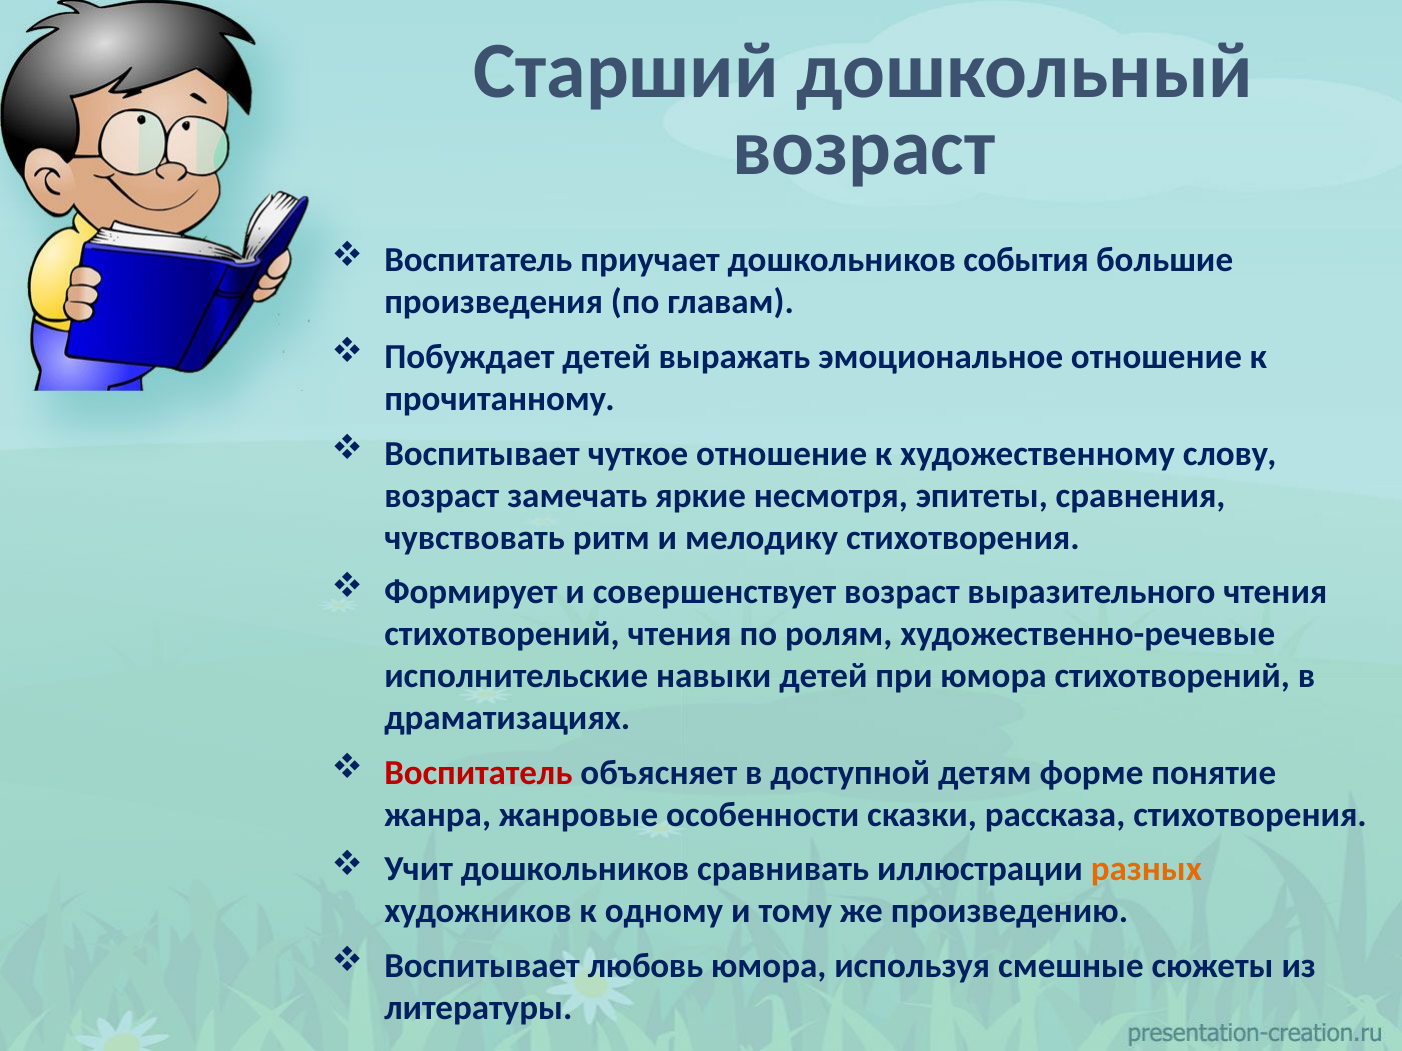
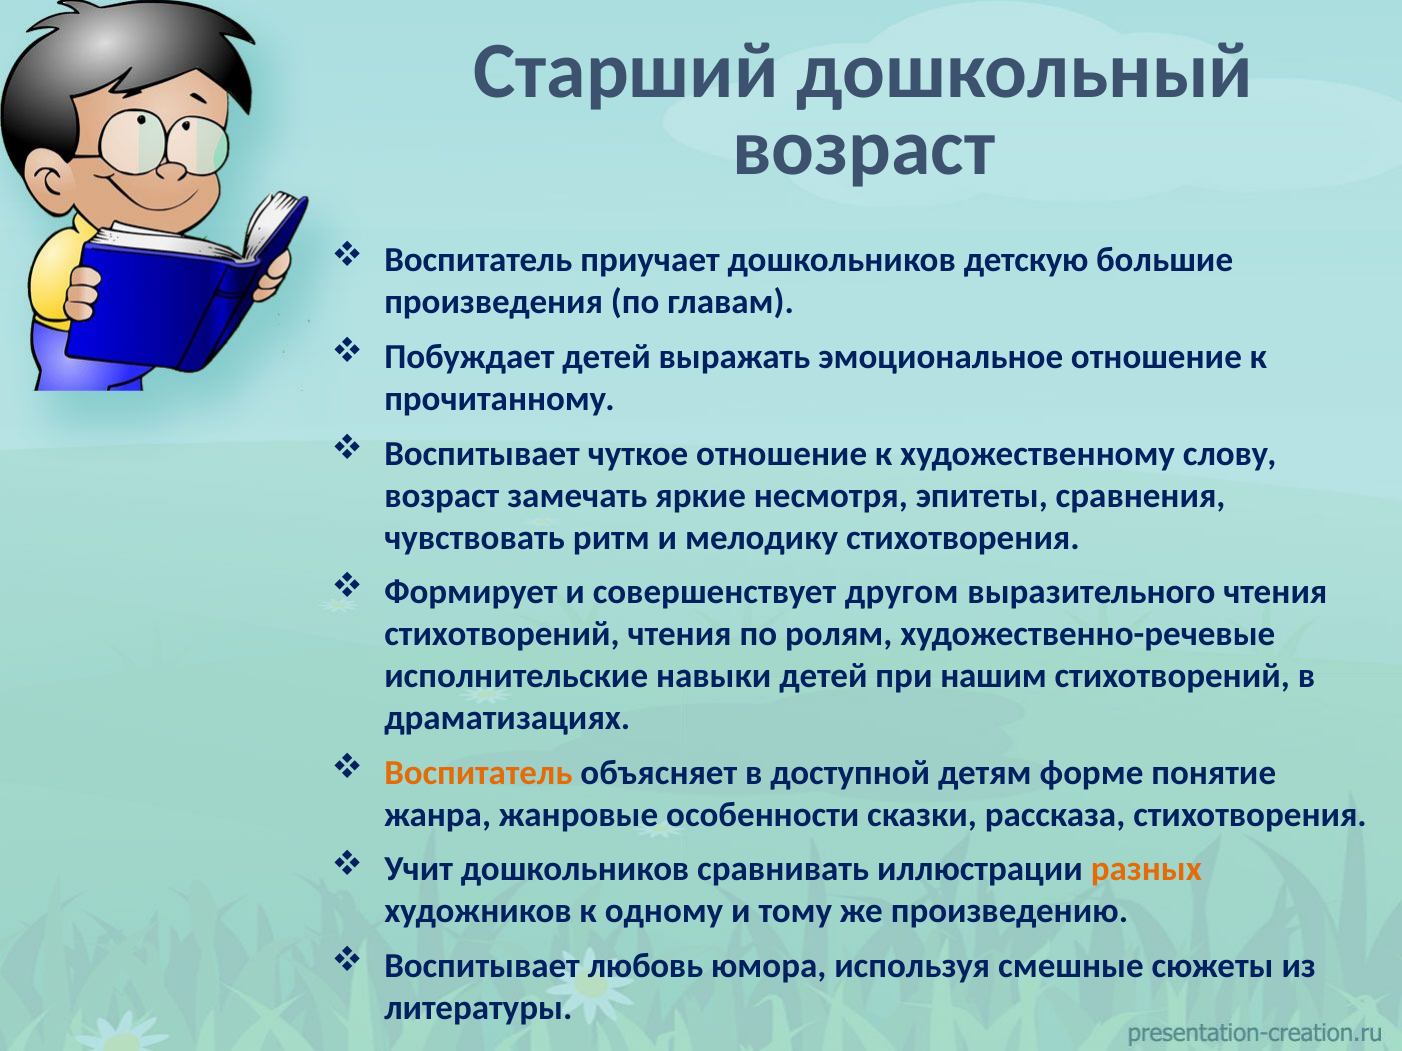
события: события -> детскую (1026, 260)
совершенствует возраст: возраст -> другом (902, 592)
при юмора: юмора -> нашим (994, 676)
Воспитатель colour: red -> orange (478, 773)
